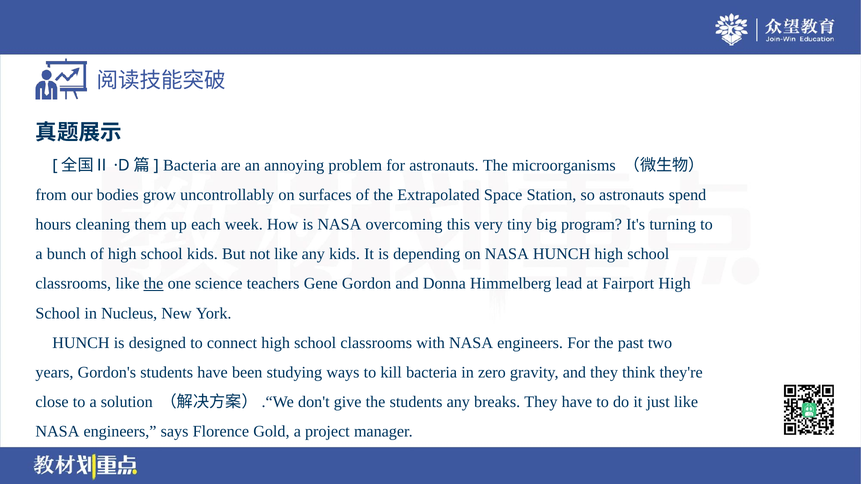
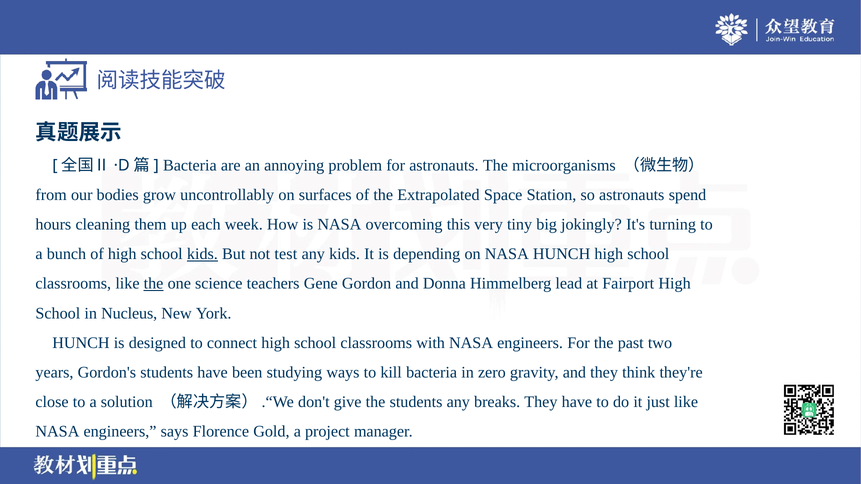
program: program -> jokingly (591, 225)
kids underline: none -> present (202, 254)
not like: like -> test (286, 254)
